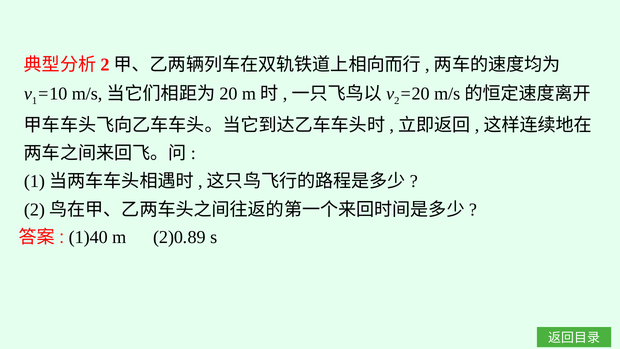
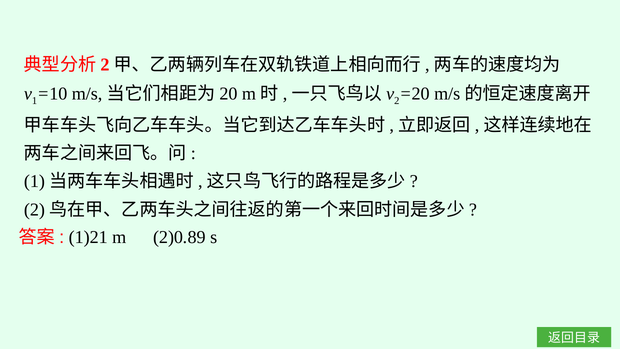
1)40: 1)40 -> 1)21 (88, 237)
